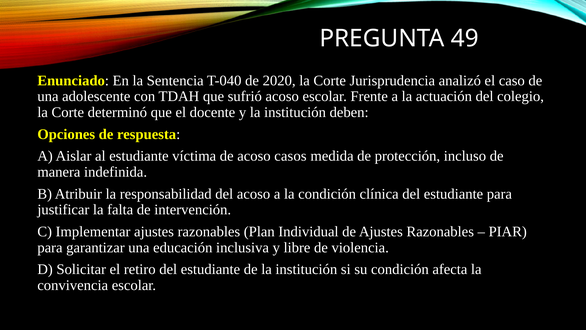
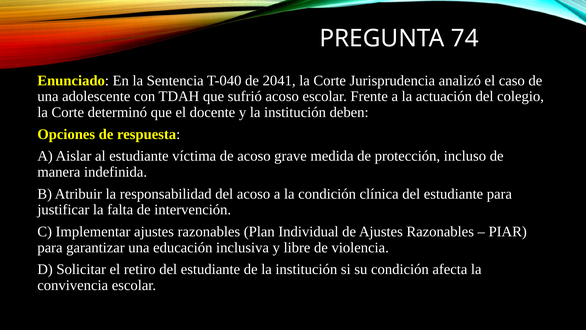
49: 49 -> 74 (465, 39)
2020: 2020 -> 2041 (279, 80)
casos: casos -> grave (291, 156)
